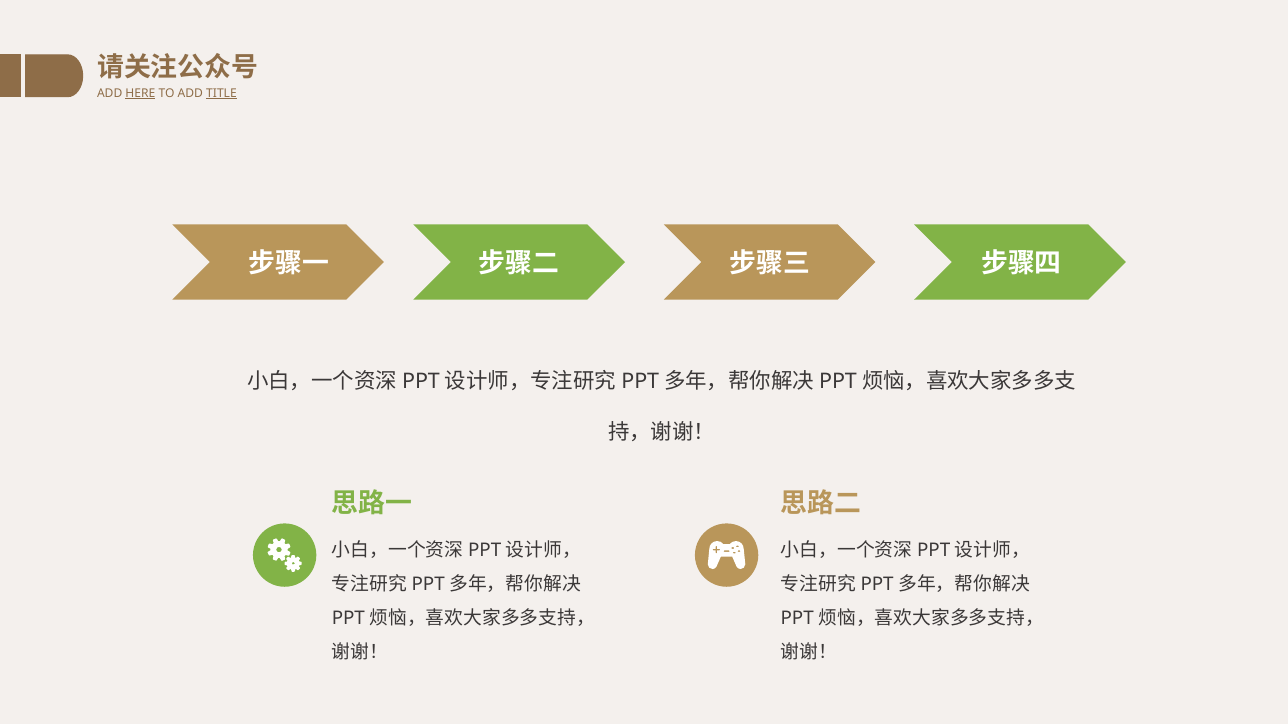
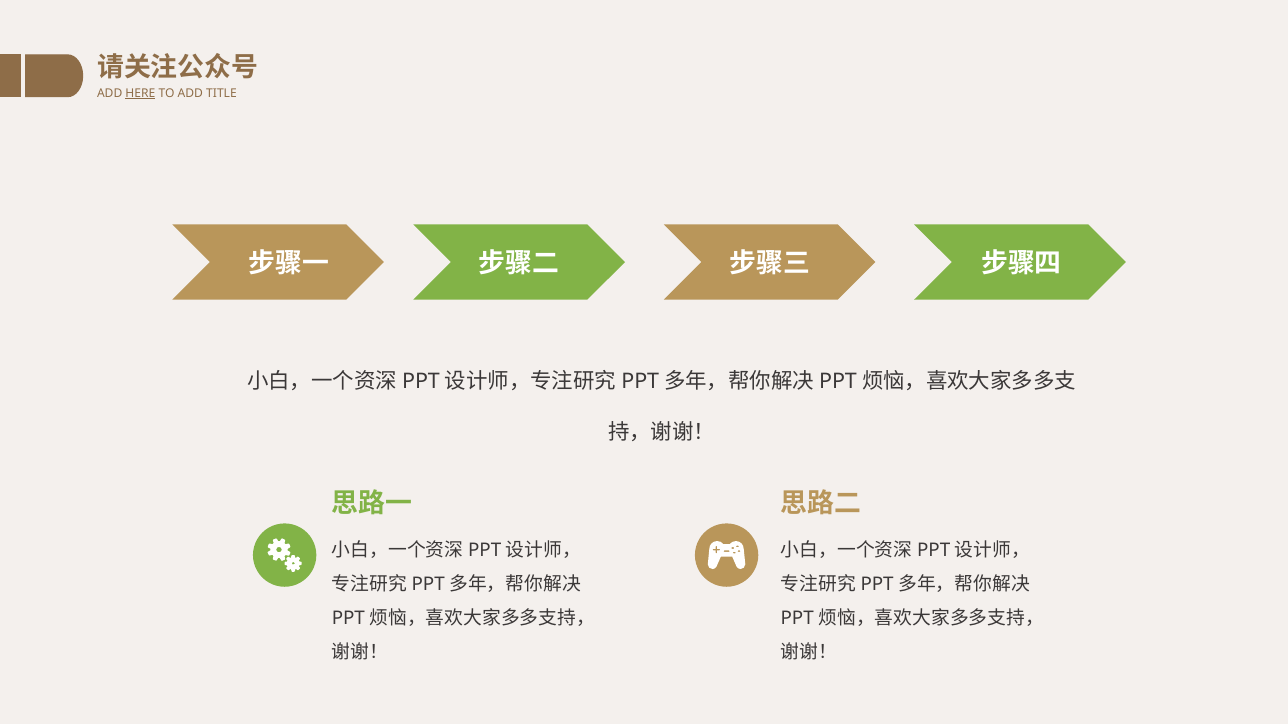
TITLE underline: present -> none (221, 94)
